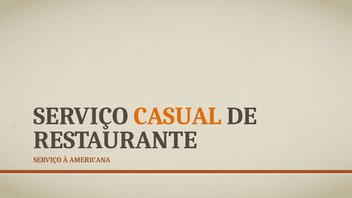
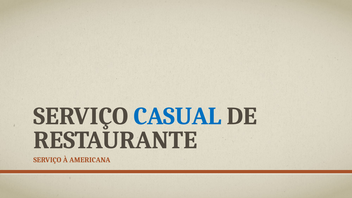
CASUAL colour: orange -> blue (178, 116)
